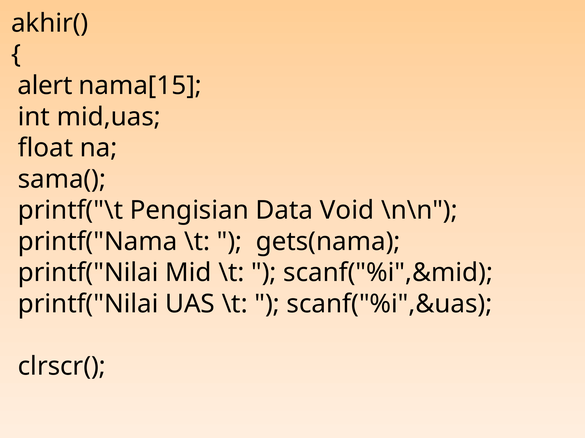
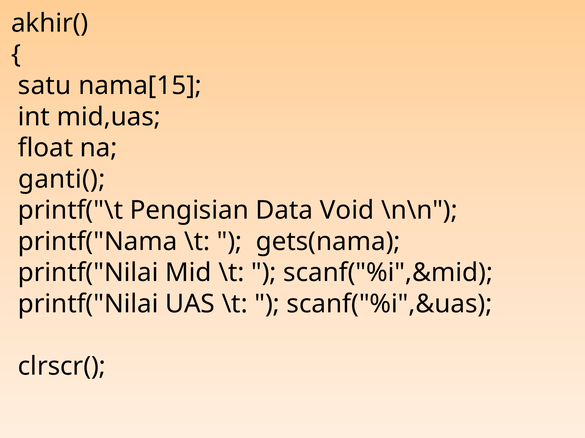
alert: alert -> satu (45, 86)
sama(: sama( -> ganti( (62, 179)
